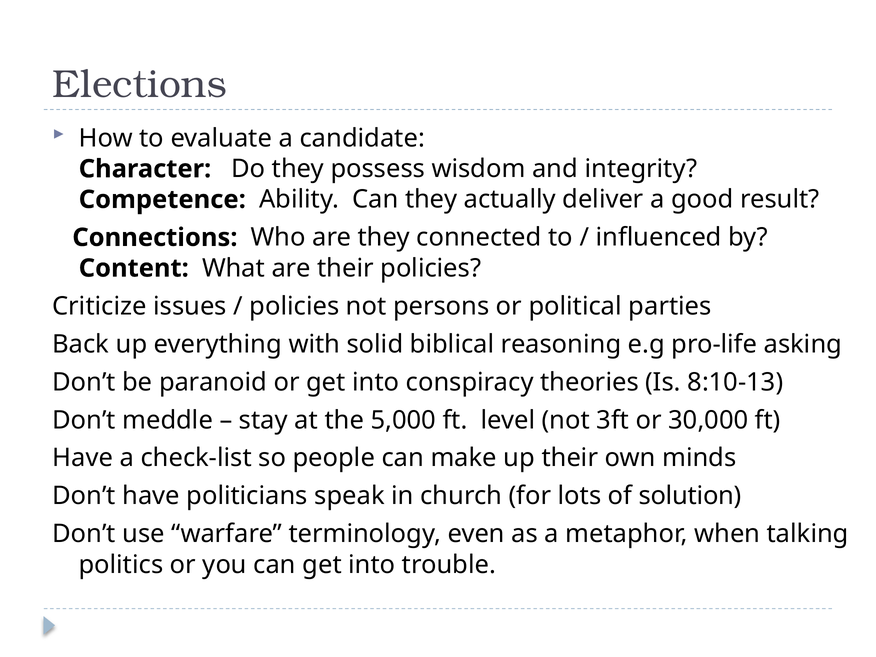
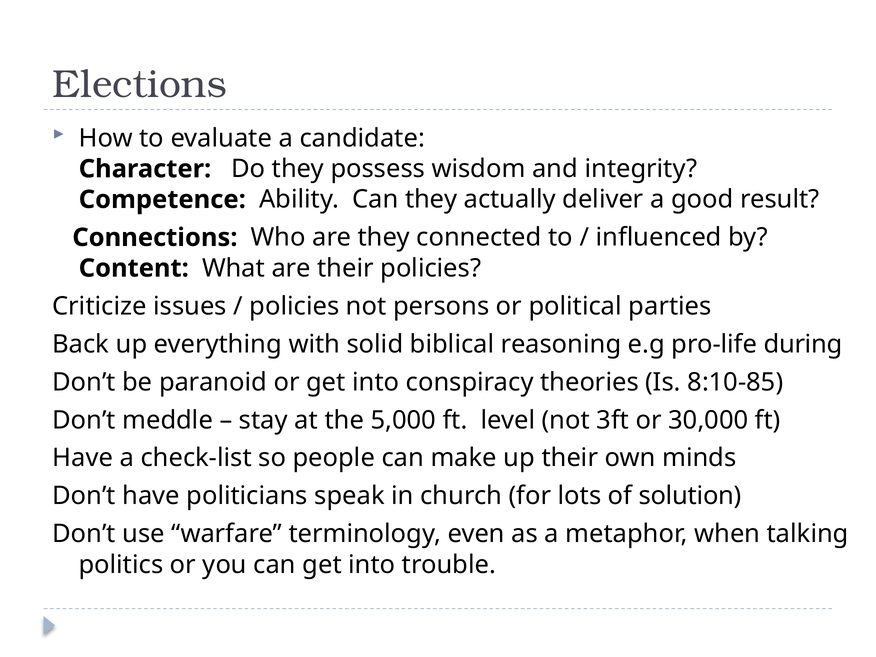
asking: asking -> during (803, 344)
8:10-13: 8:10-13 -> 8:10-85 (735, 382)
